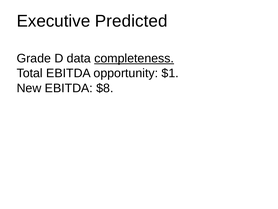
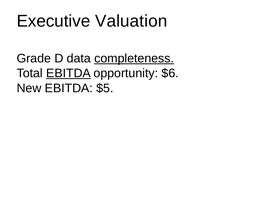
Predicted: Predicted -> Valuation (131, 21)
EBITDA underline: none -> present (68, 73)
$1: $1 -> $6 (170, 73)
$8: $8 -> $5 (105, 88)
